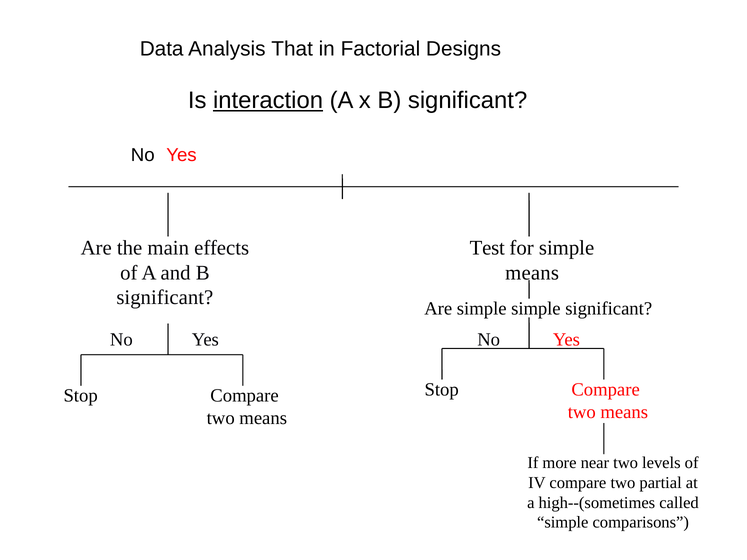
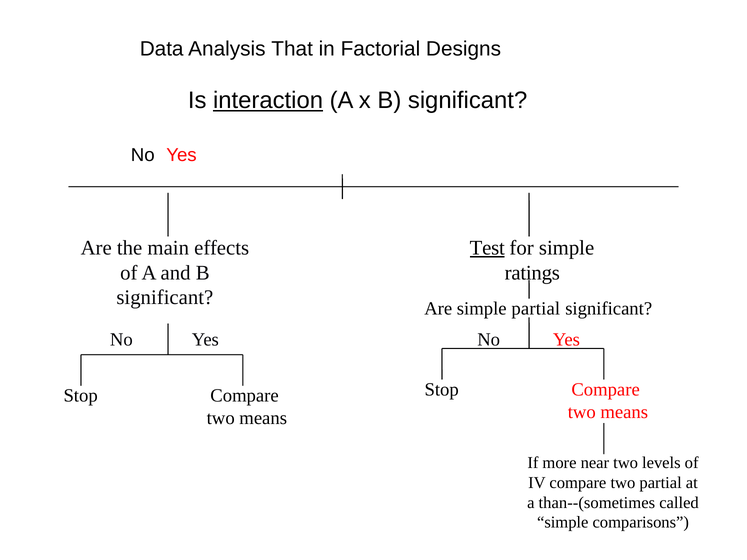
Test underline: none -> present (487, 248)
means: means -> ratings (532, 273)
simple simple: simple -> partial (536, 309)
high--(sometimes: high--(sometimes -> than--(sometimes (597, 503)
